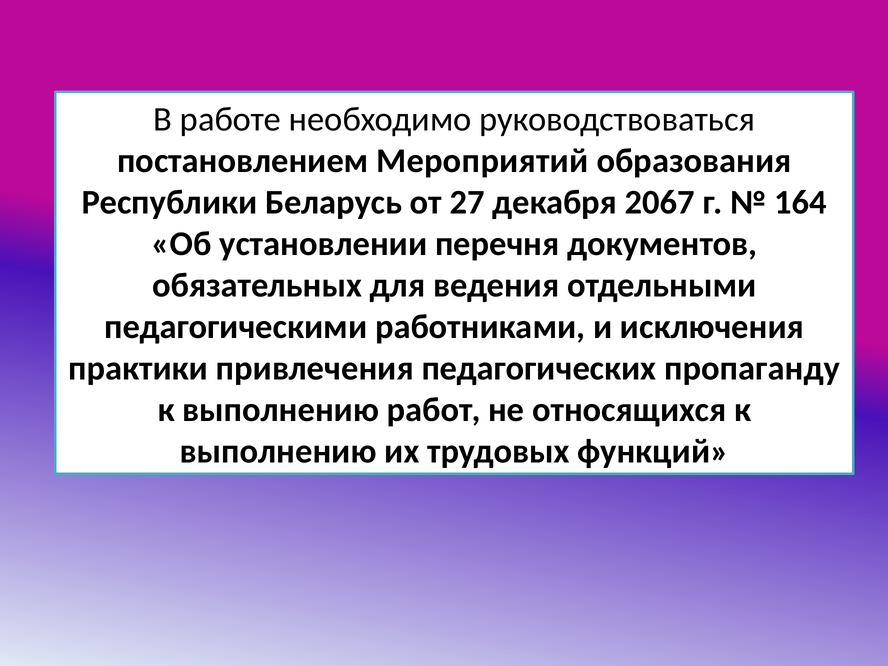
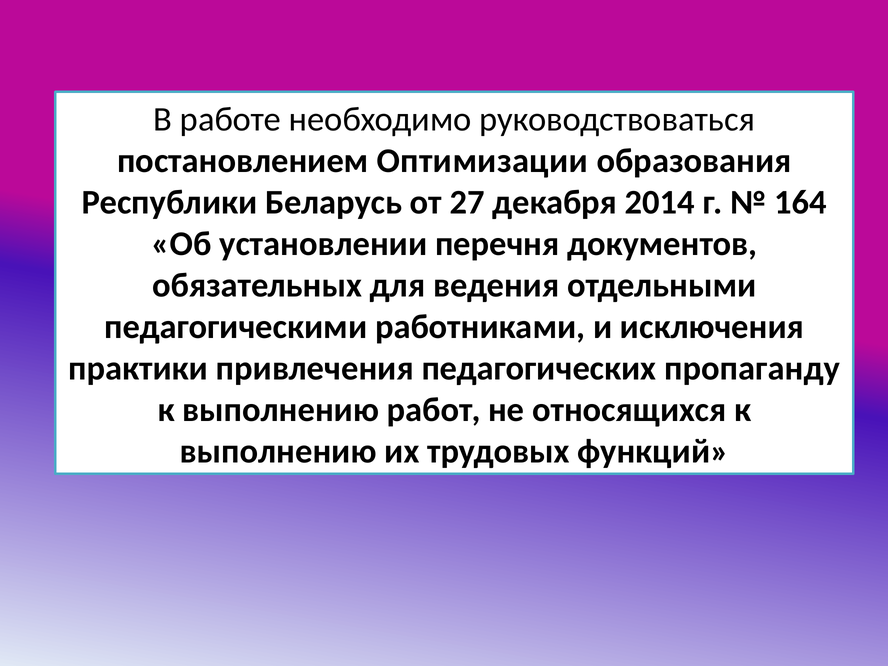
Мероприятий: Мероприятий -> Оптимизации (482, 161)
2067: 2067 -> 2014 (660, 202)
